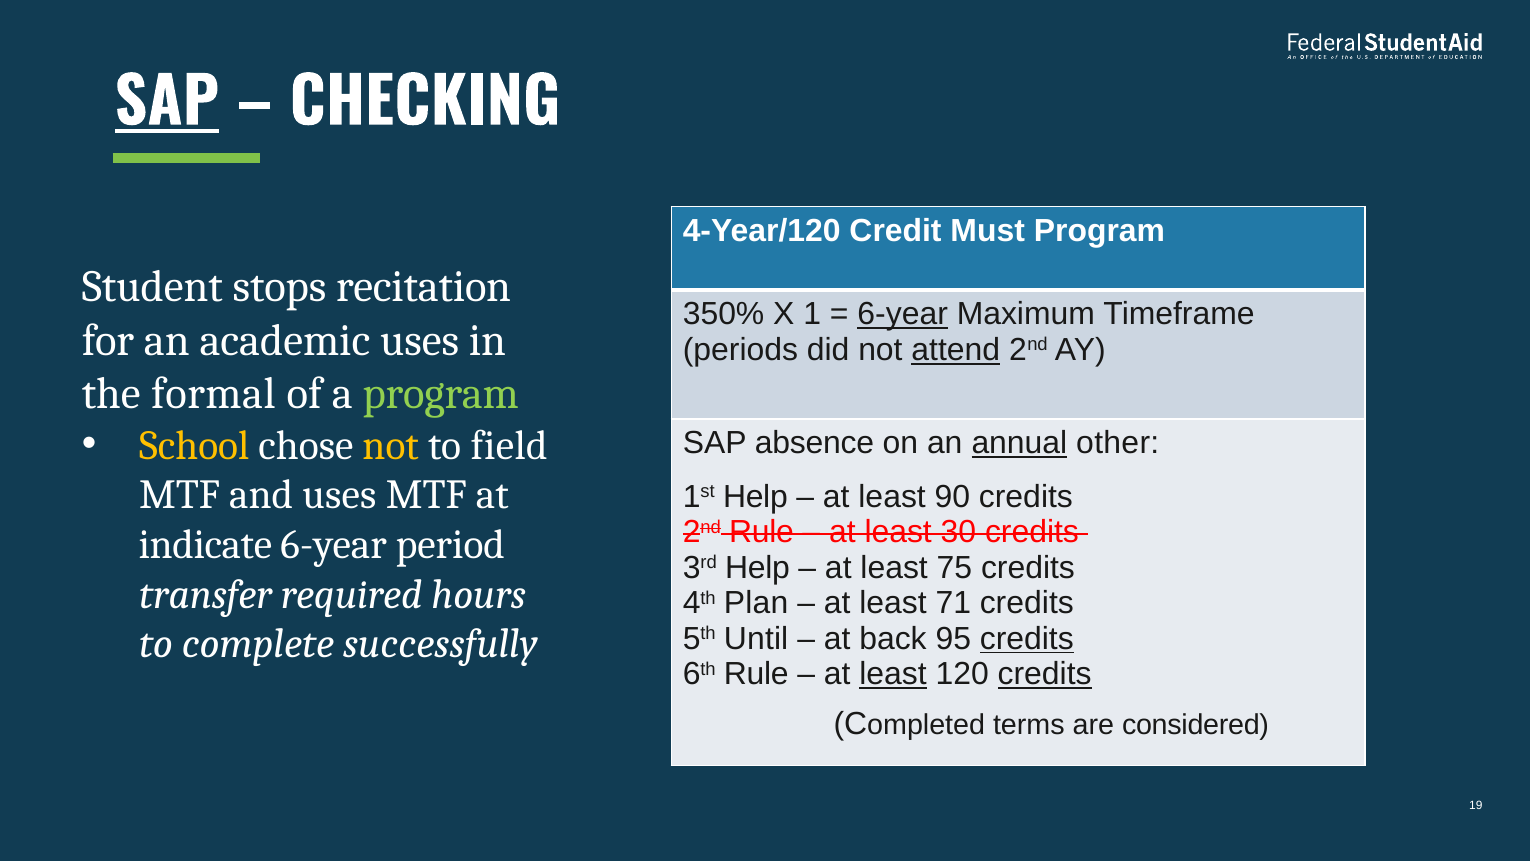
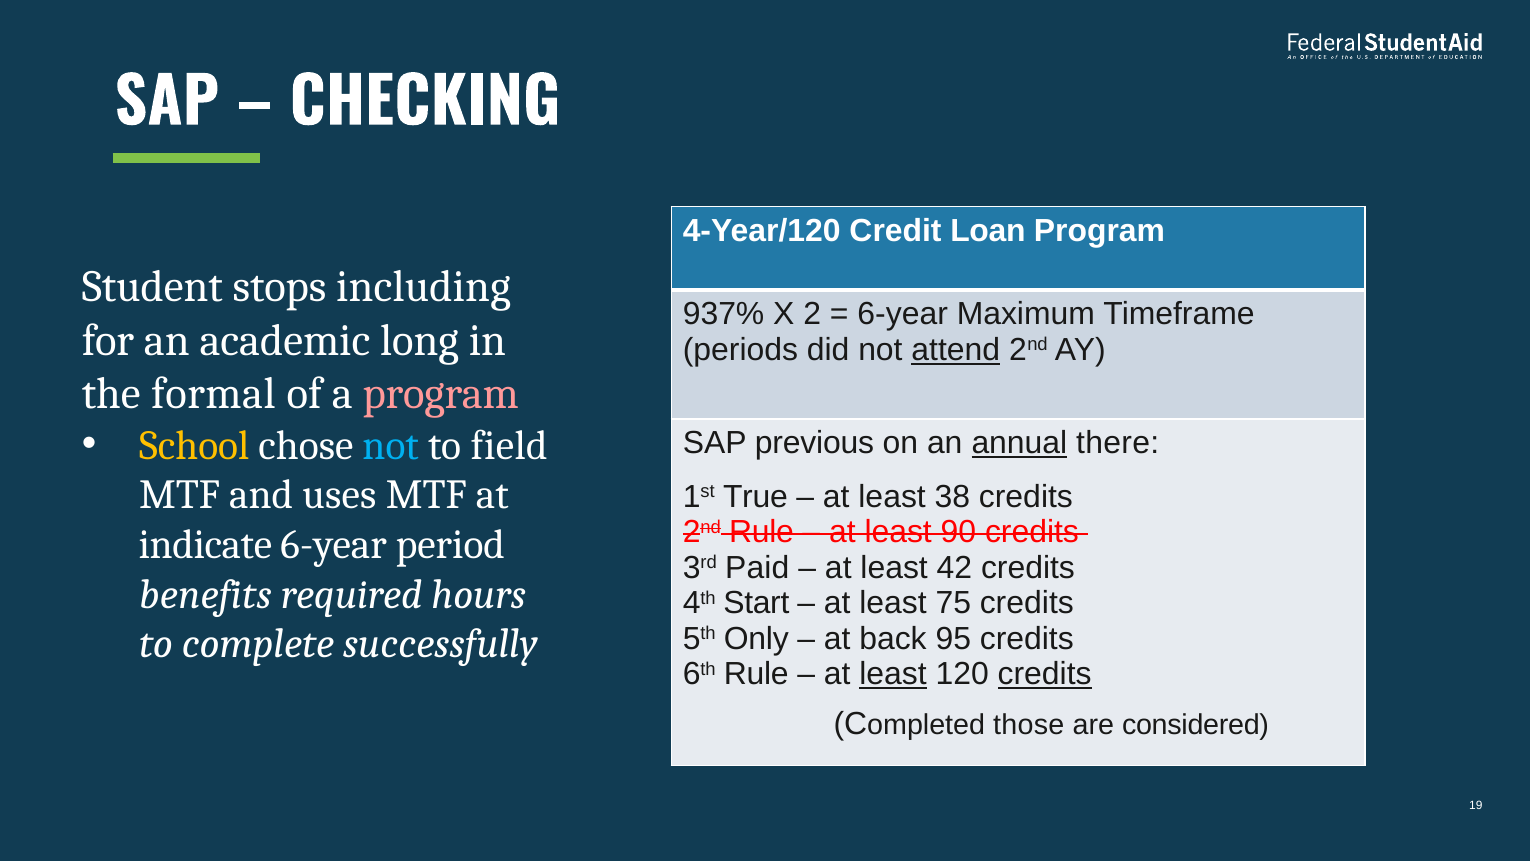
SAP underline: present -> none (167, 103)
Must: Must -> Loan (988, 230)
recitation: recitation -> including (423, 287)
350%: 350% -> 937% (724, 314)
1: 1 -> 2 (812, 314)
6-year underline: present -> none (903, 314)
academic uses: uses -> long (420, 340)
program colour: light green -> pink (441, 394)
not colour: yellow -> light blue (391, 445)
absence: absence -> previous (814, 443)
other: other -> there (1118, 443)
1st Help: Help -> True (755, 496)
90: 90 -> 38 (952, 496)
30: 30 -> 90 (958, 532)
3rd Help: Help -> Paid (757, 567)
75: 75 -> 42 (954, 567)
transfer: transfer -> benefits (205, 594)
Plan: Plan -> Start (756, 603)
71: 71 -> 75 (953, 603)
Until: Until -> Only (756, 639)
credits underline: present -> none (1027, 639)
terms: terms -> those (1029, 725)
